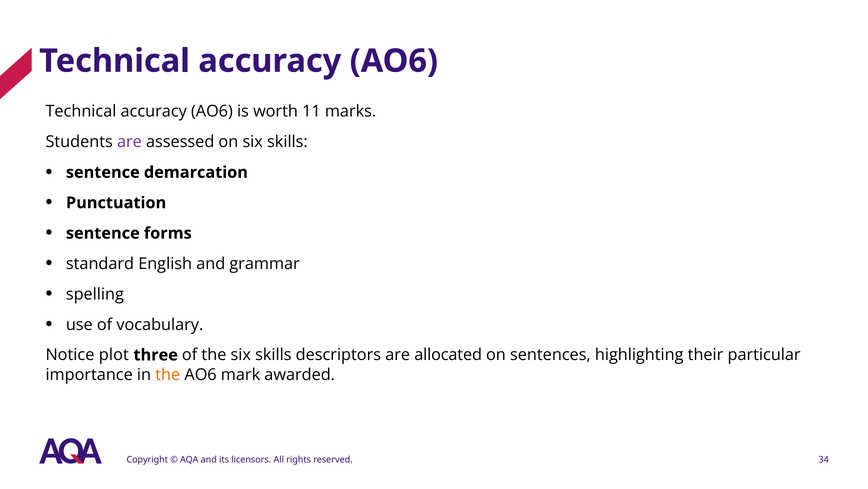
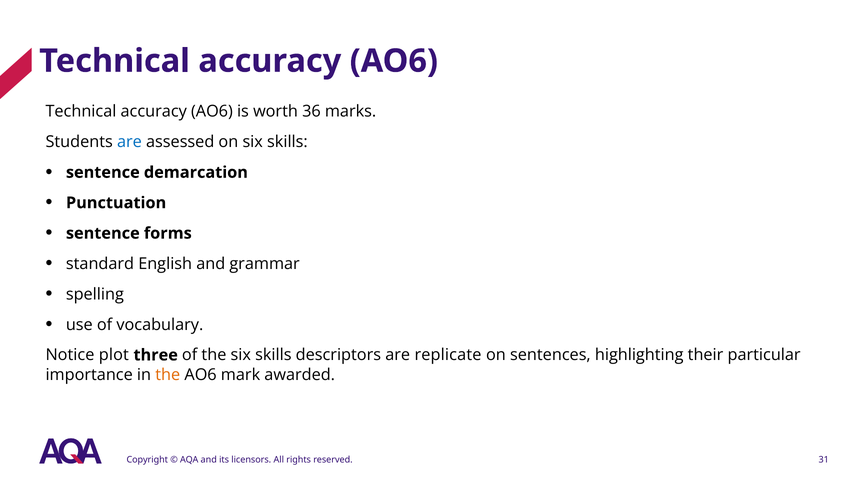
11: 11 -> 36 (311, 111)
are colour: purple -> blue (129, 142)
allocated: allocated -> replicate (448, 355)
34: 34 -> 31 (824, 459)
